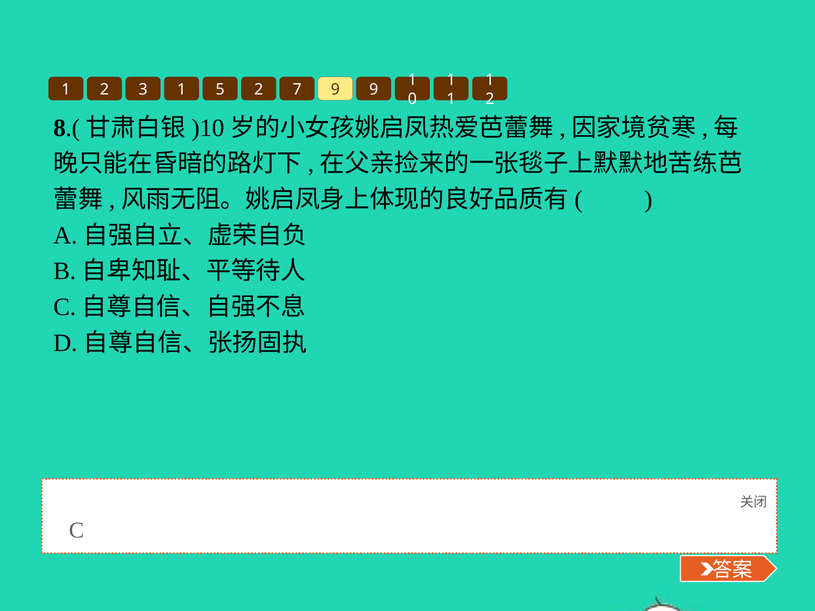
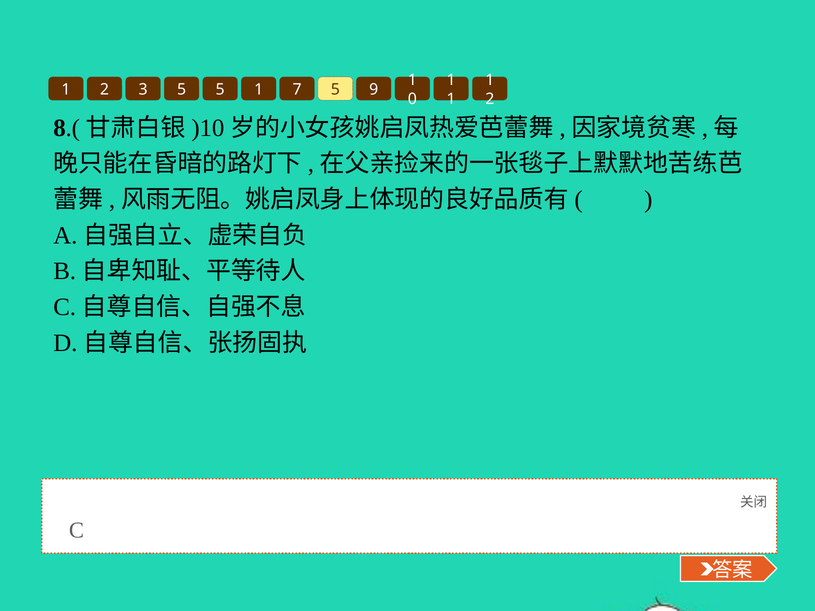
3 1: 1 -> 5 (182, 90)
5 2: 2 -> 1 (259, 90)
7 9: 9 -> 5 (335, 90)
